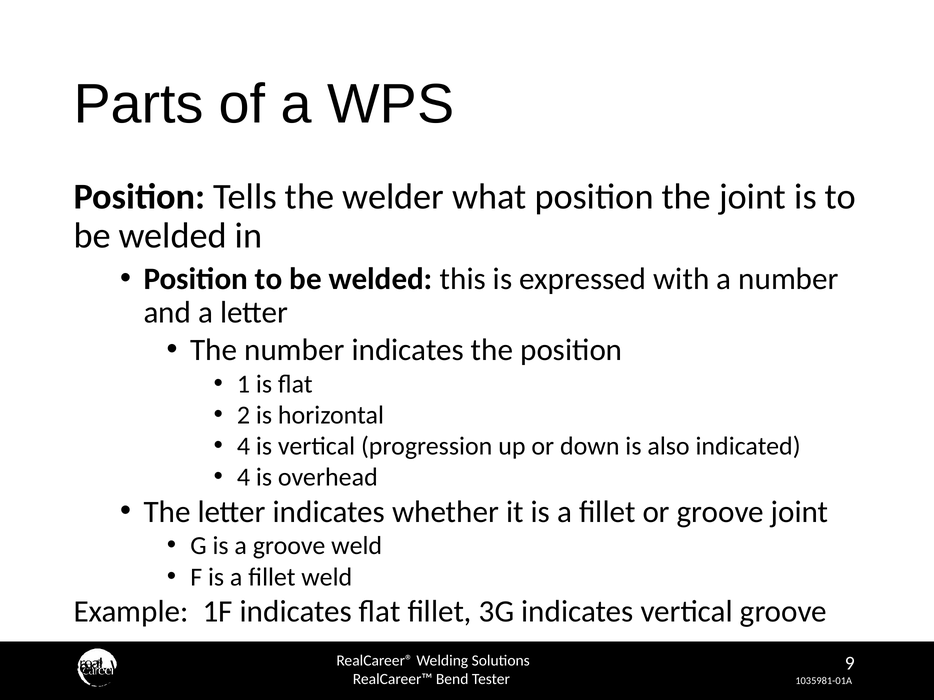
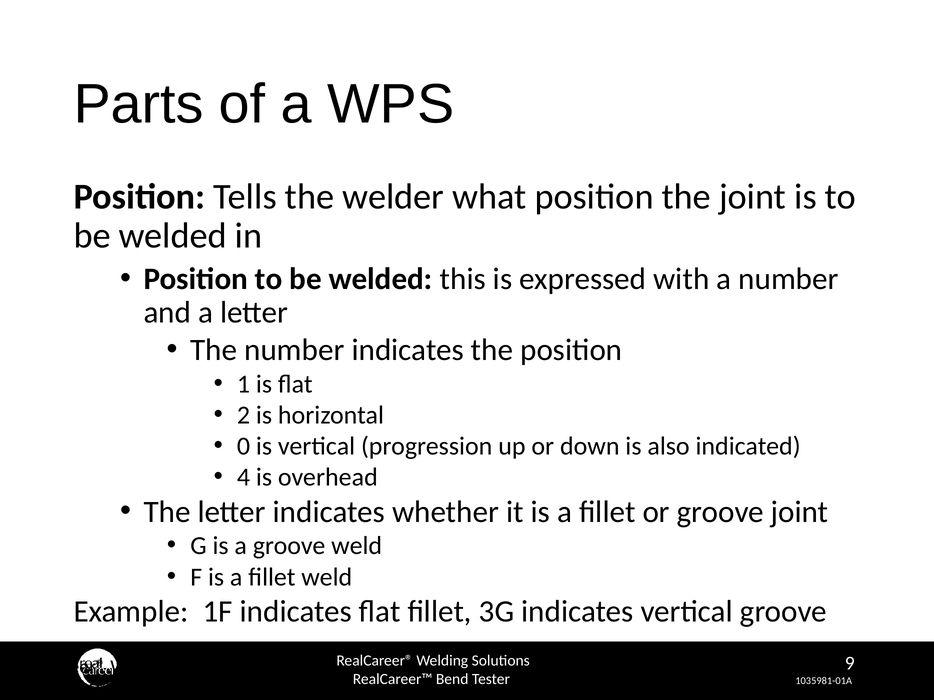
4: 4 -> 0 (244, 447)
